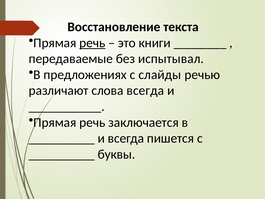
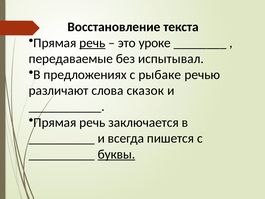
книги: книги -> уроке (155, 43)
слайды: слайды -> рыбаке (160, 75)
слова всегда: всегда -> сказок (145, 90)
буквы underline: none -> present (116, 154)
